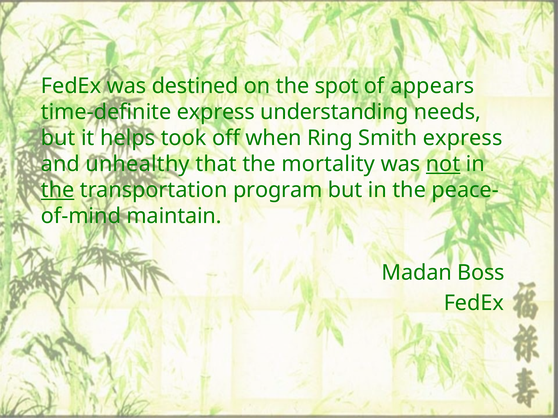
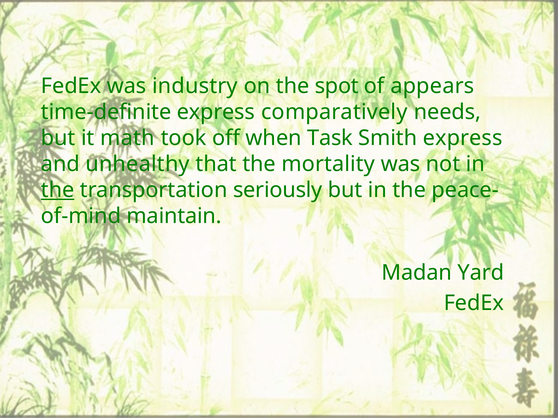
destined: destined -> industry (195, 86)
understanding: understanding -> comparatively (334, 112)
helps: helps -> math (127, 138)
Ring: Ring -> Task (330, 138)
not underline: present -> none (443, 164)
program: program -> seriously (278, 190)
Boss: Boss -> Yard (481, 273)
